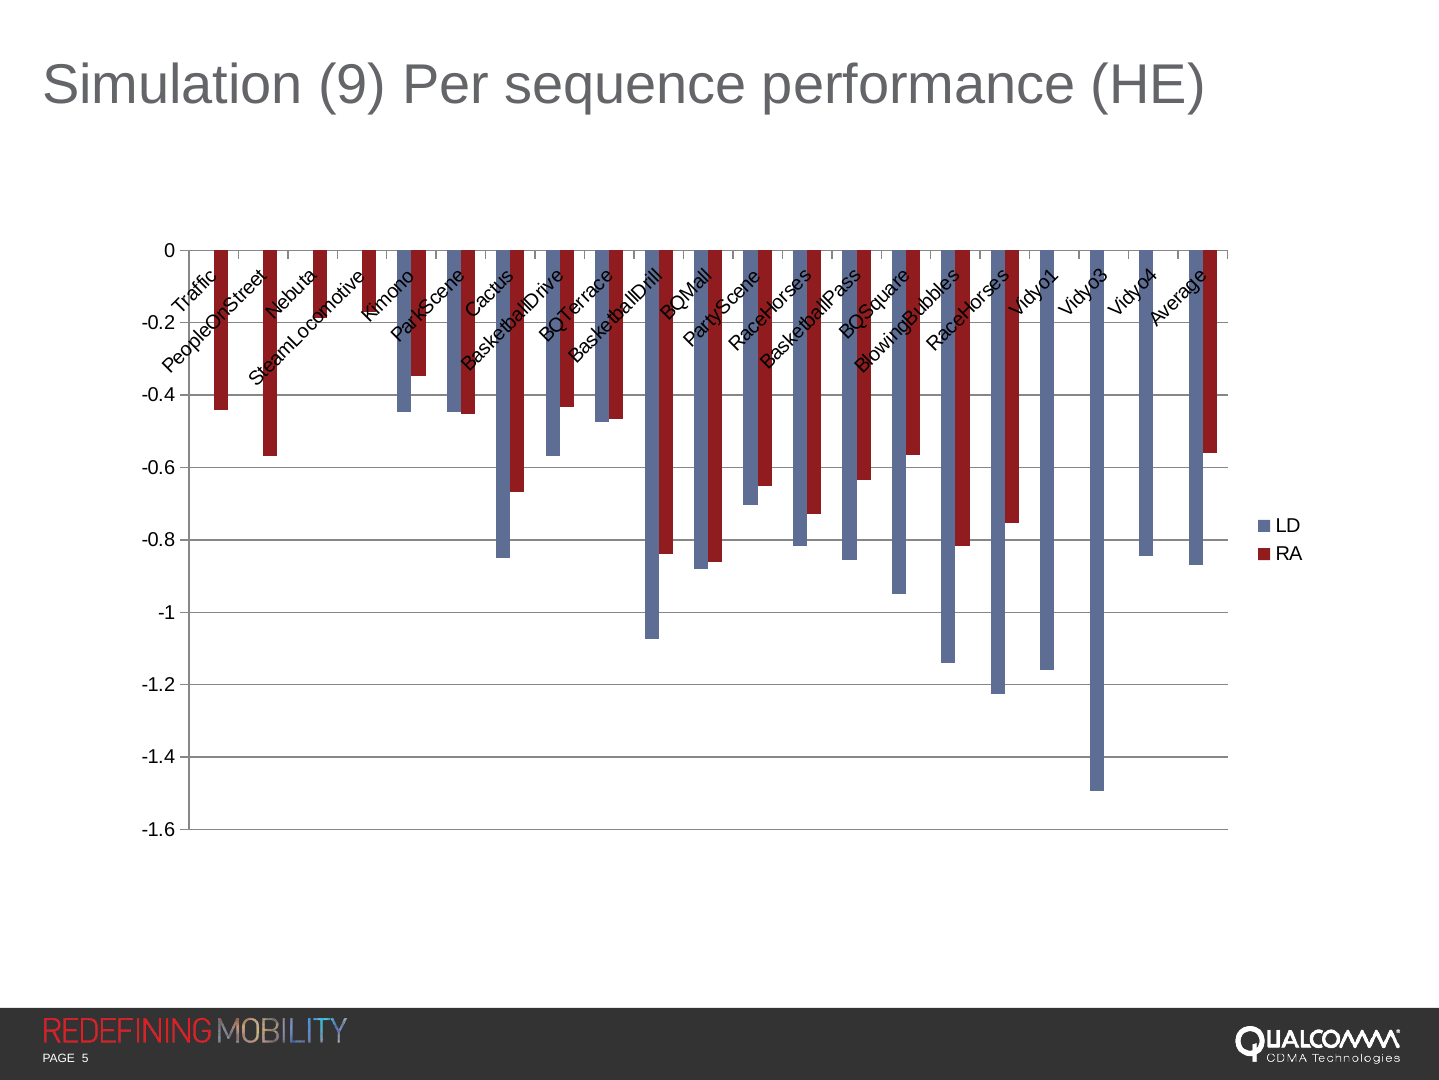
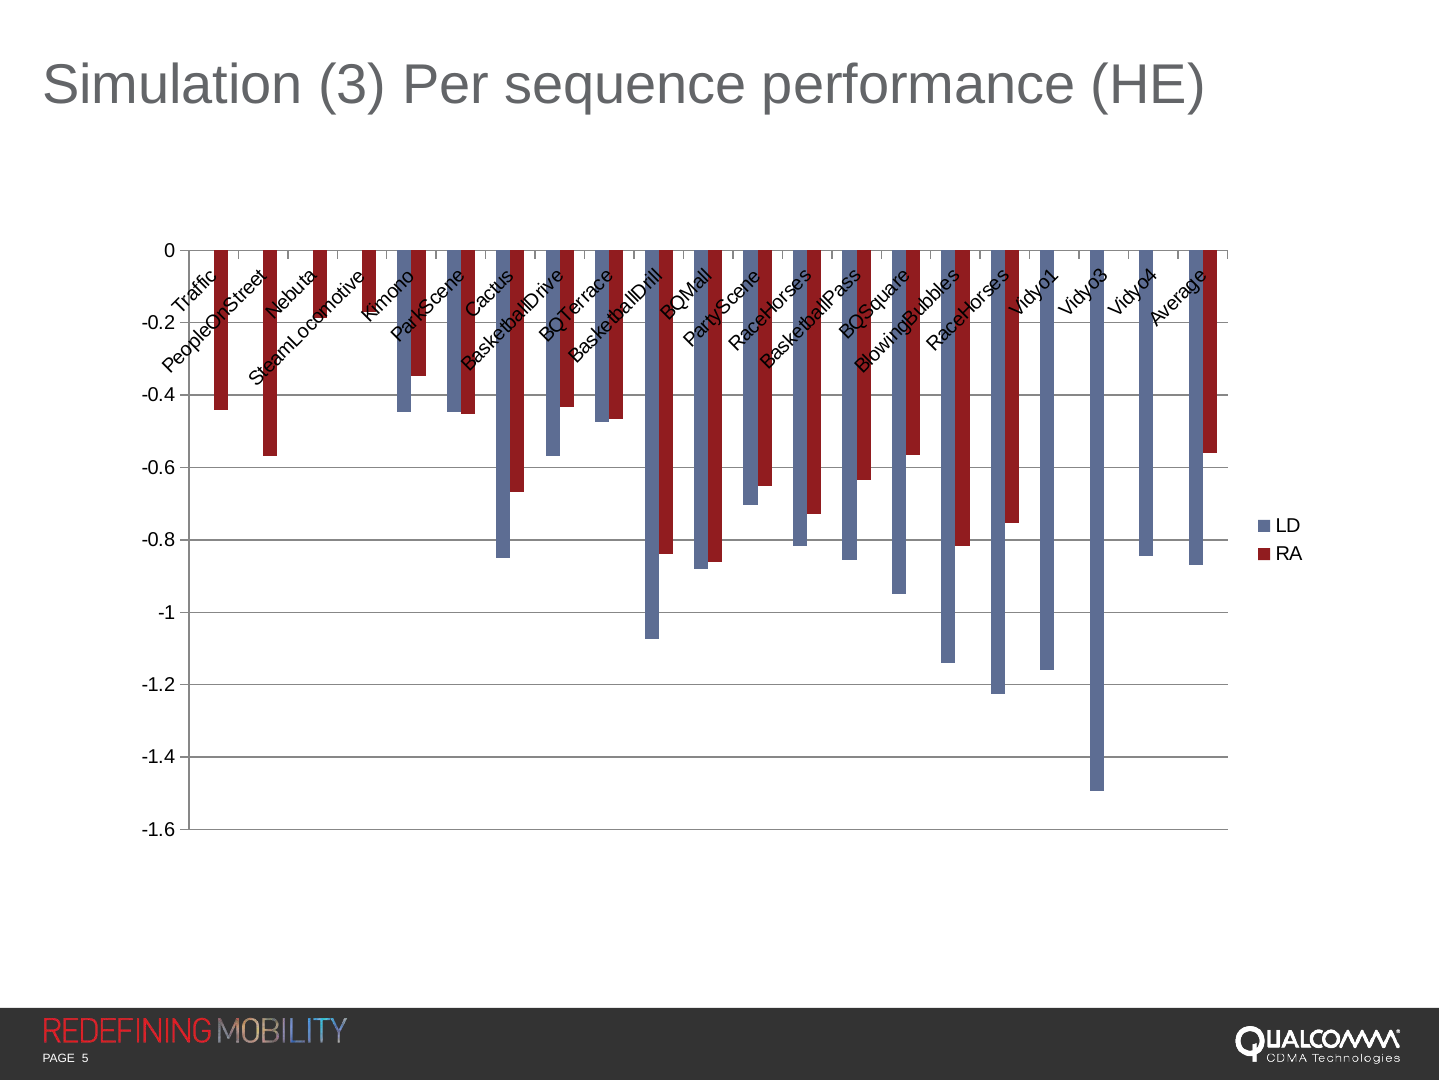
Simulation 9: 9 -> 3 (352, 85)
